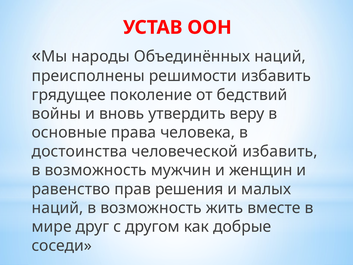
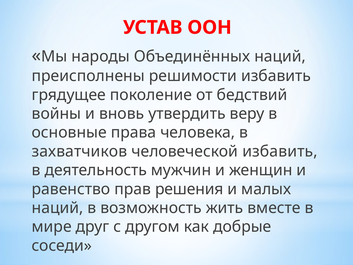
достоинства: достоинства -> захватчиков (79, 151)
возможность: возможность -> деятельность (96, 170)
